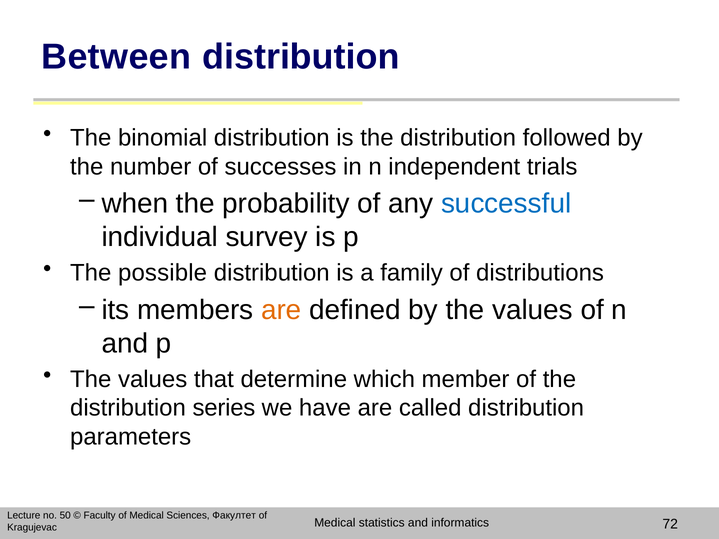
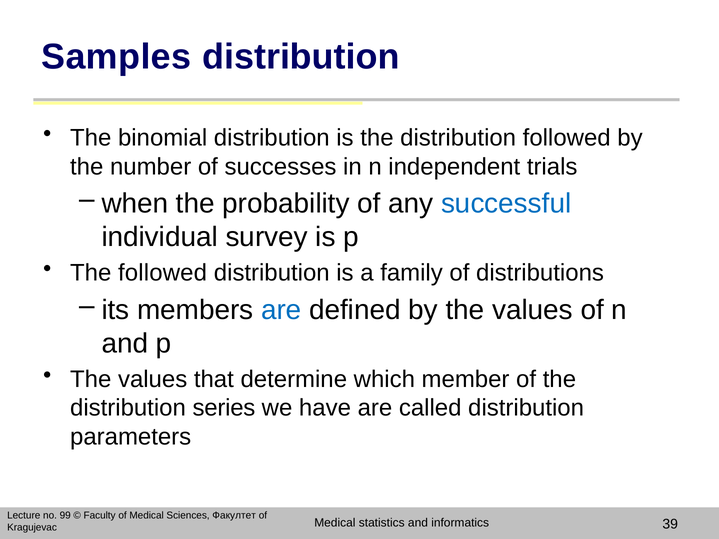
Between: Between -> Samples (116, 57)
The possible: possible -> followed (163, 273)
are colour: orange -> blue (281, 310)
50: 50 -> 99 (65, 515)
72: 72 -> 39 (670, 525)
